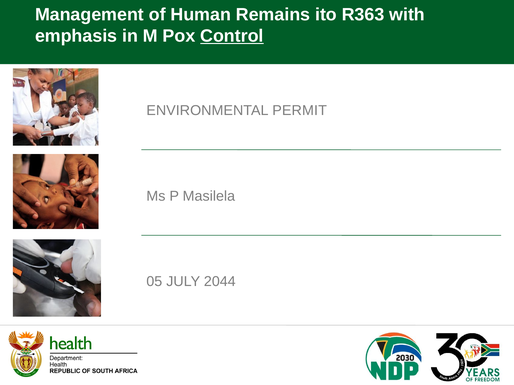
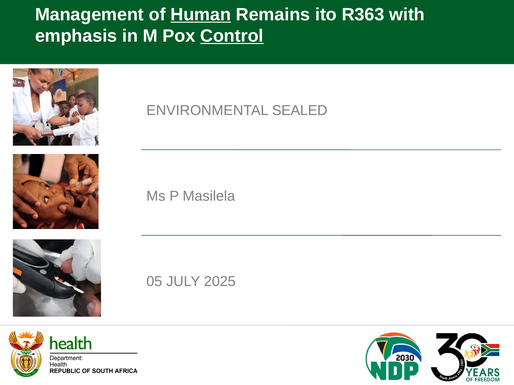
Human underline: none -> present (201, 14)
PERMIT: PERMIT -> SEALED (300, 111)
2044: 2044 -> 2025 (220, 282)
